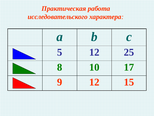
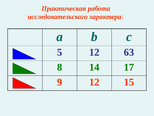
25: 25 -> 63 (129, 52)
10: 10 -> 14 (94, 67)
